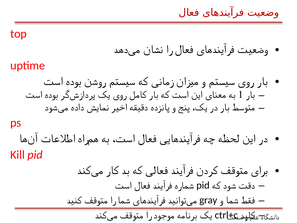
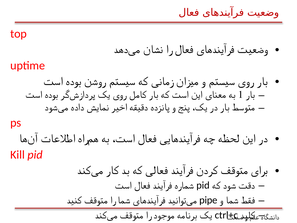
gray: gray -> pipe (208, 200)
